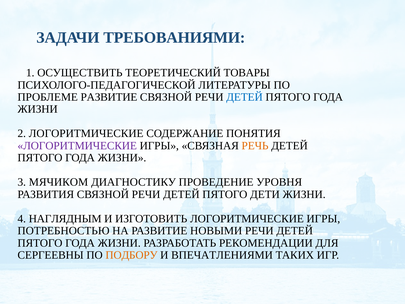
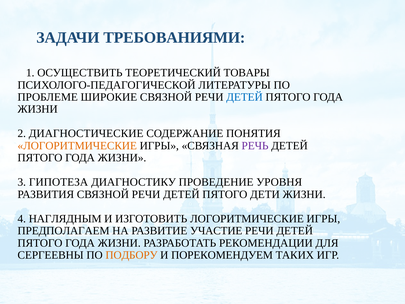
ПРОБЛЕМЕ РАЗВИТИЕ: РАЗВИТИЕ -> ШИРОКИЕ (109, 97)
2 ЛОГОРИТМИЧЕСКИЕ: ЛОГОРИТМИЧЕСКИЕ -> ДИАГНОСТИЧЕСКИЕ (86, 133)
ЛОГОРИТМИЧЕСКИЕ colour: purple -> orange (77, 146)
РЕЧЬ colour: orange -> purple (255, 146)
МЯЧИКОМ: МЯЧИКОМ -> ГИПОТЕЗА (59, 182)
ПОТРЕБНОСТЬЮ: ПОТРЕБНОСТЬЮ -> ПРЕДПОЛАГАЕМ (64, 231)
НОВЫМИ: НОВЫМИ -> УЧАСТИЕ (216, 231)
ВПЕЧАТЛЕНИЯМИ: ВПЕЧАТЛЕНИЯМИ -> ПОРЕКОМЕНДУЕМ (222, 255)
